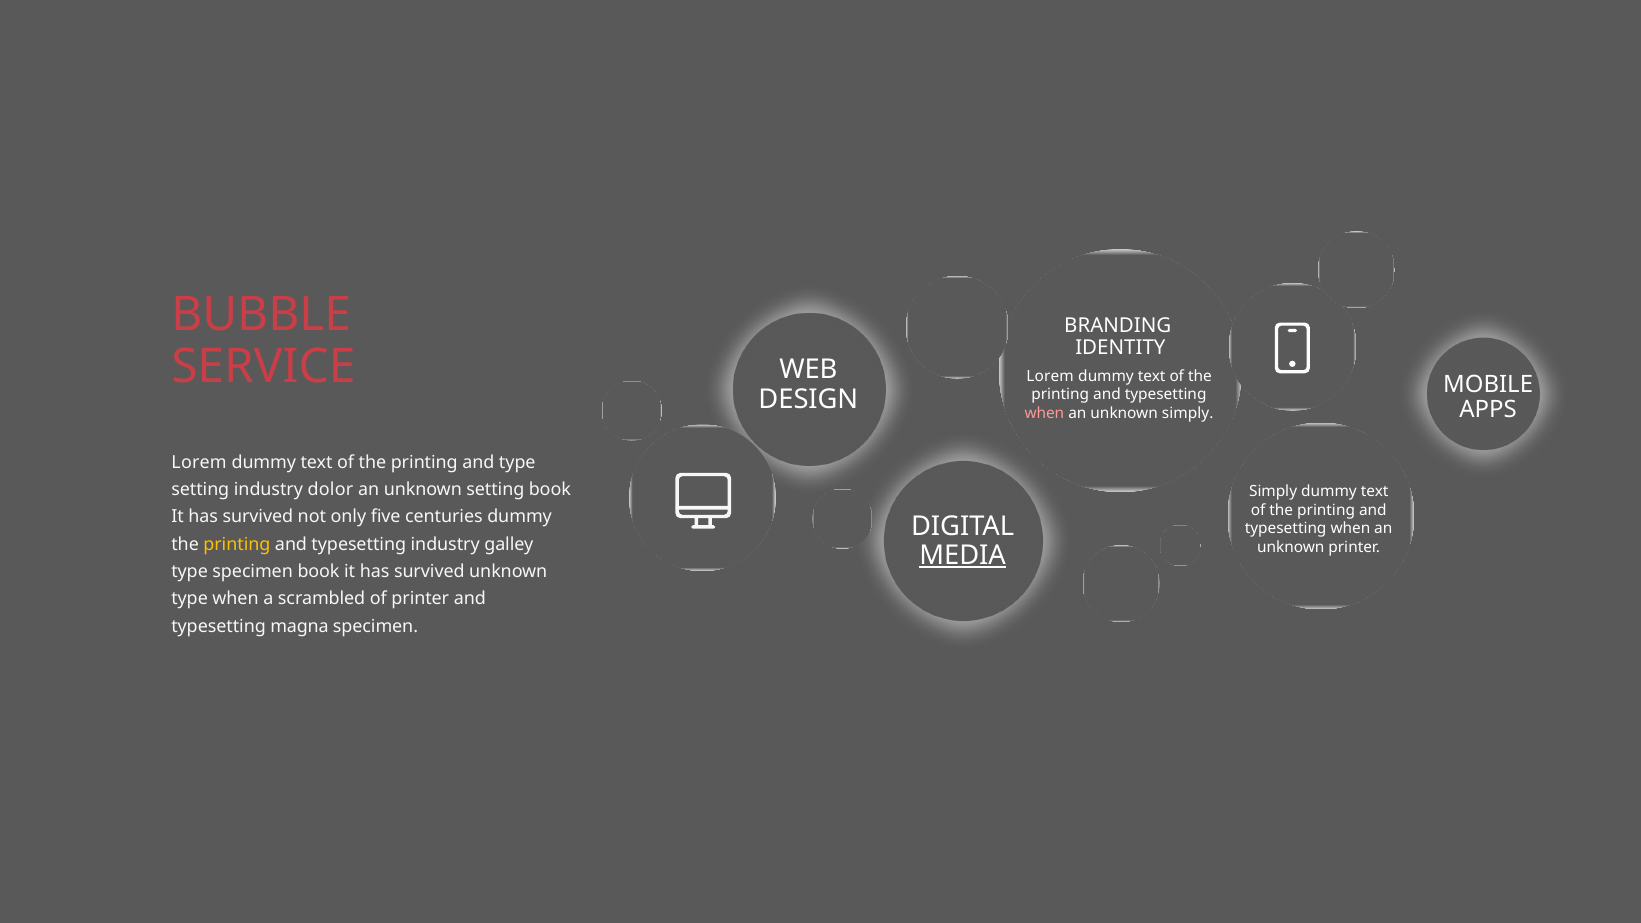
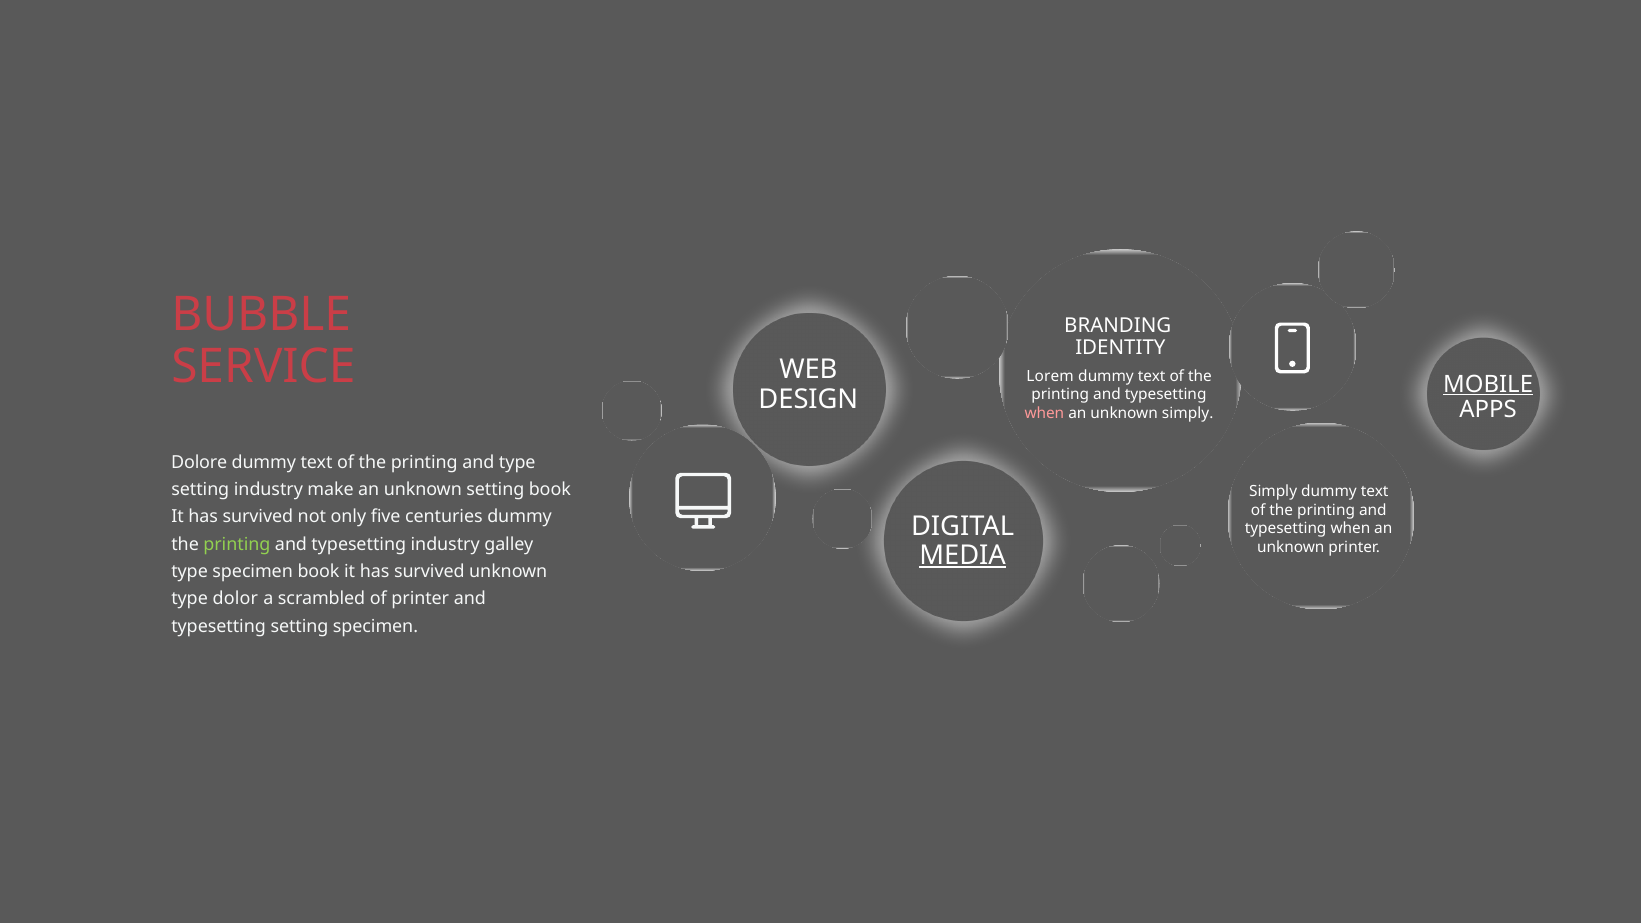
MOBILE underline: none -> present (1488, 384)
Lorem: Lorem -> Dolore (199, 462)
dolor: dolor -> make (331, 490)
printing colour: yellow -> light green (237, 544)
type when: when -> dolor (235, 599)
typesetting magna: magna -> setting (299, 626)
